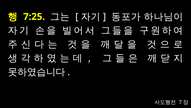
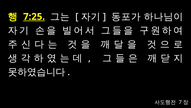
7:25 underline: none -> present (34, 17)
